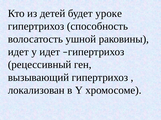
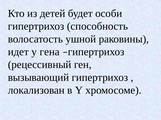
уроке: уроке -> особи (109, 13)
у идет: идет -> гена (50, 52)
